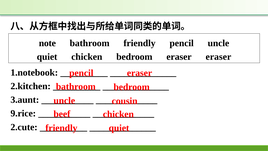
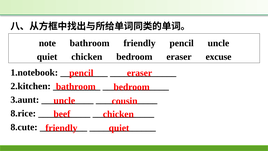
eraser eraser: eraser -> excuse (219, 57)
9.rice: 9.rice -> 8.rice (23, 113)
2.cute: 2.cute -> 8.cute (24, 127)
